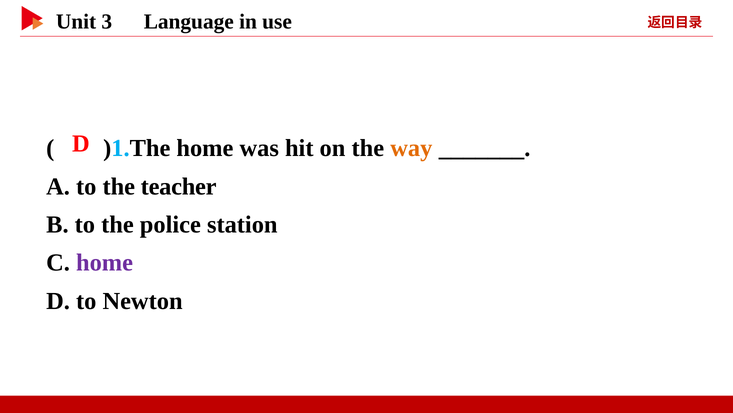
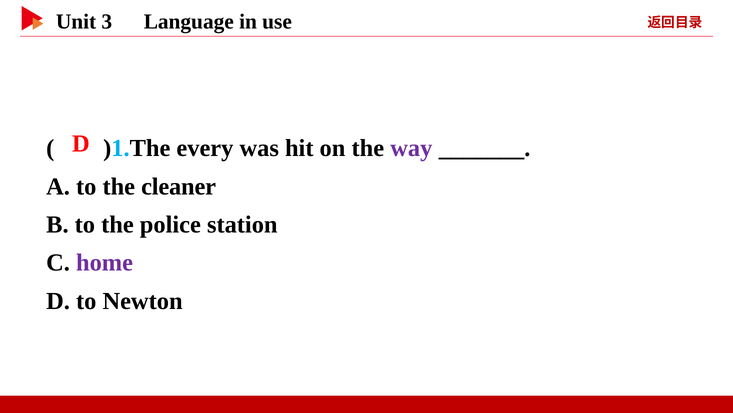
)1.The home: home -> every (205, 148)
way colour: orange -> purple (411, 148)
teacher: teacher -> cleaner (179, 186)
